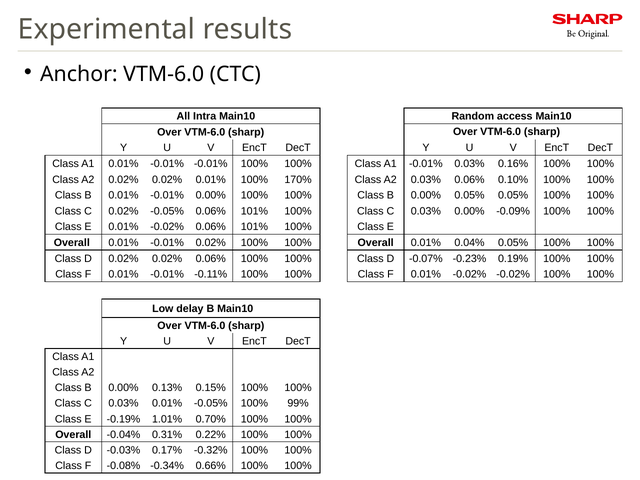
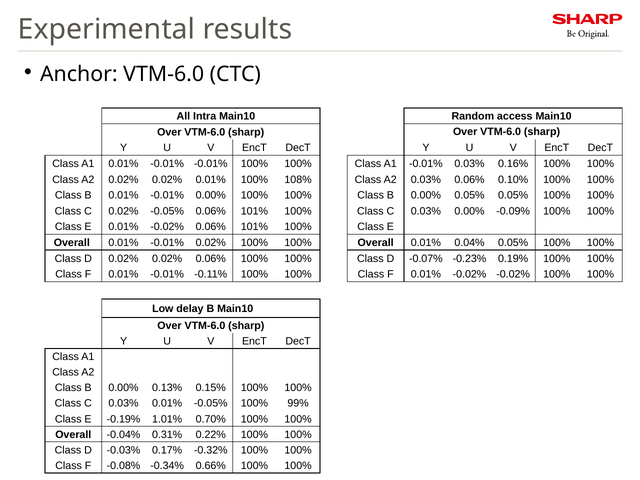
170%: 170% -> 108% (298, 180)
